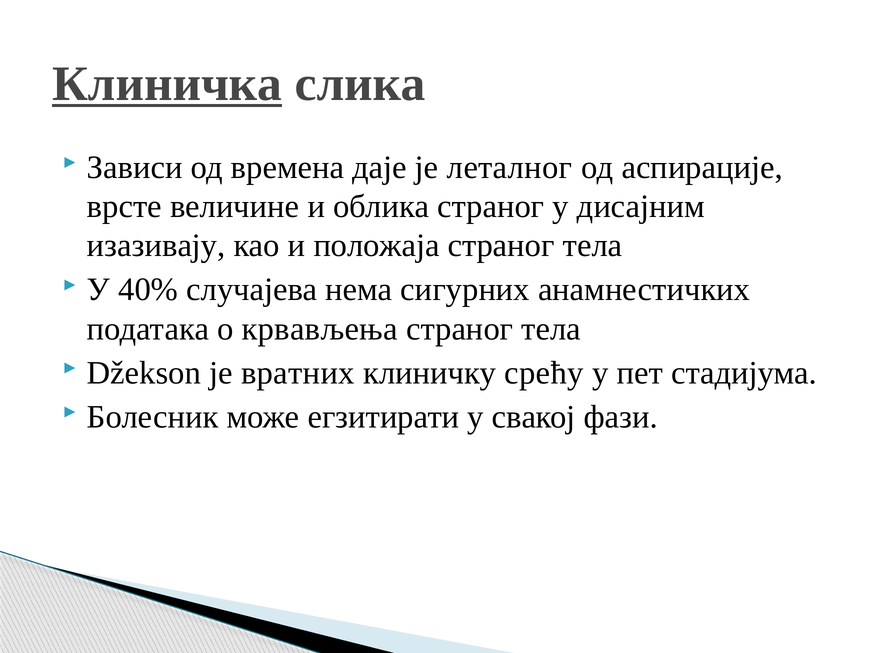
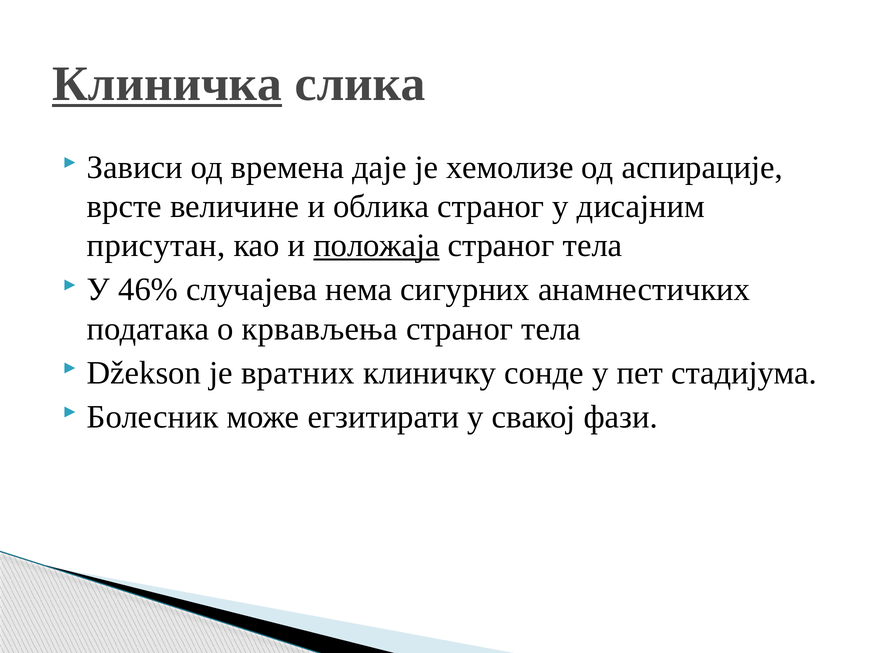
леталног: леталног -> хемолизе (510, 167)
изазивају: изазивају -> присутан (156, 246)
положаја underline: none -> present (377, 246)
40%: 40% -> 46% (148, 290)
срећу: срећу -> сонде (544, 373)
